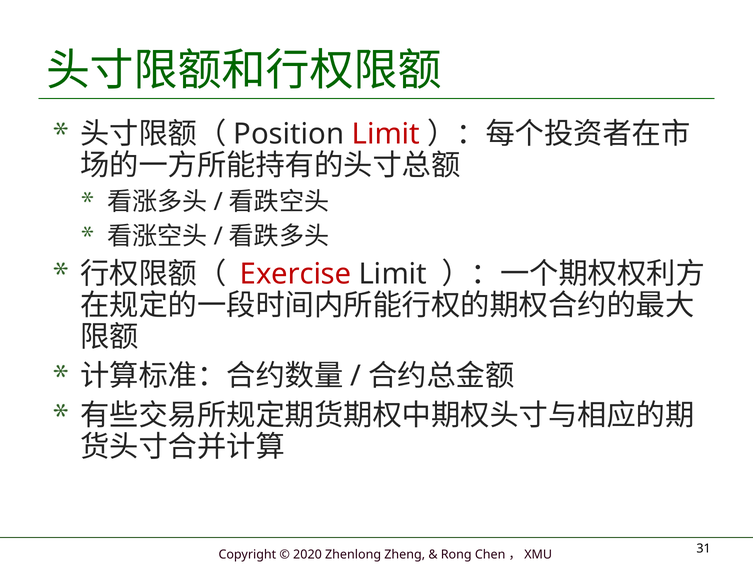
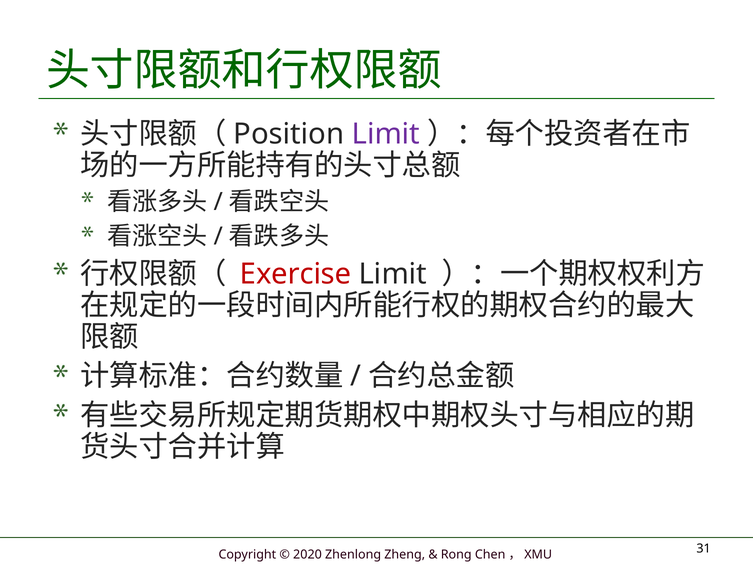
Limit colour: red -> purple (386, 134)
